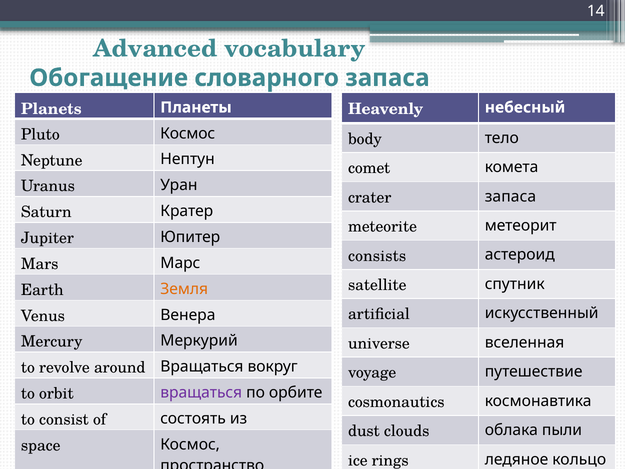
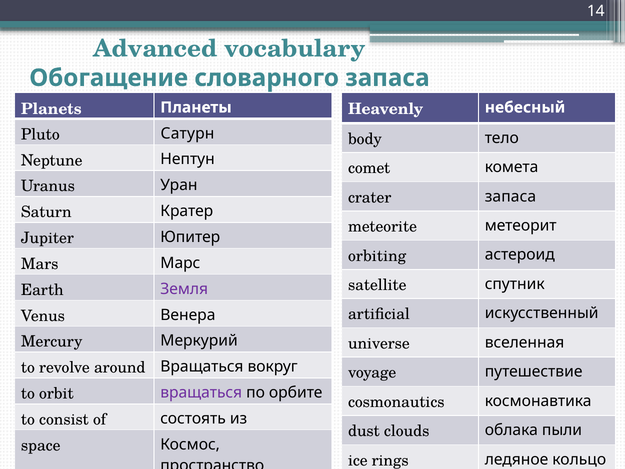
Pluto Космос: Космос -> Сатурн (188, 133)
consists: consists -> orbiting (377, 256)
Земля colour: orange -> purple (184, 289)
